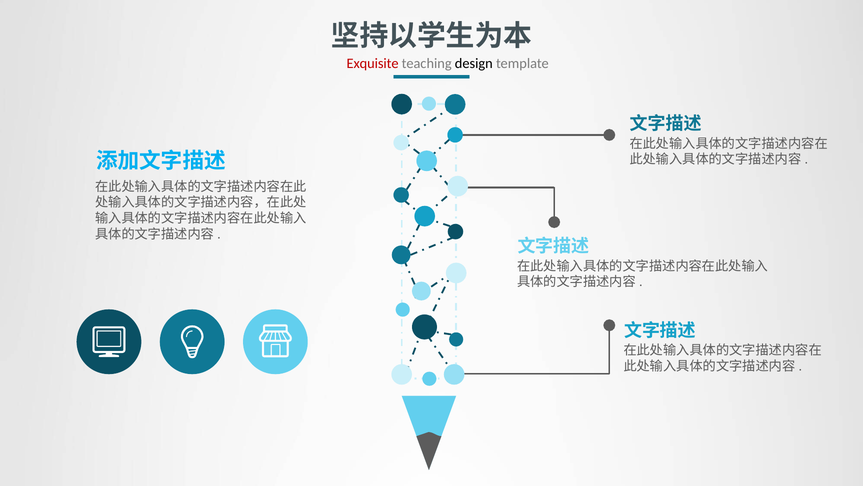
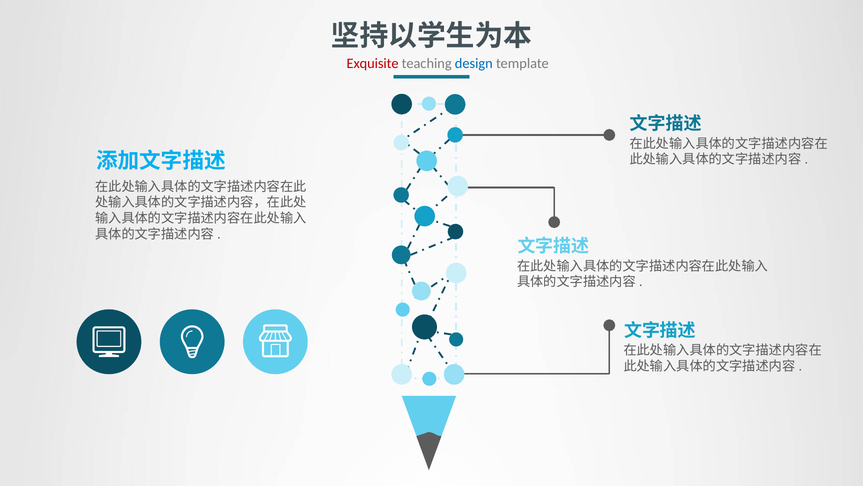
design colour: black -> blue (474, 64)
